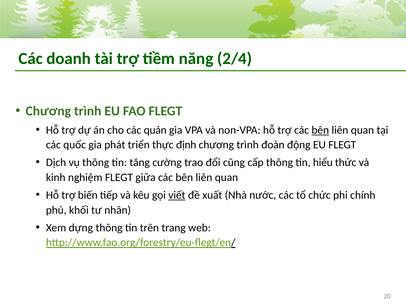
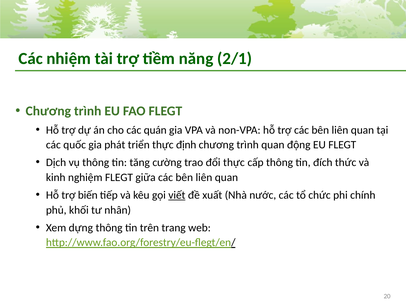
doanh: doanh -> nhiệm (69, 59)
2/4: 2/4 -> 2/1 (235, 59)
bên underline: present -> none (320, 130)
trình đoàn: đoàn -> quan (273, 145)
đổi cũng: cũng -> thực (234, 163)
hiểu: hiểu -> đích (323, 163)
